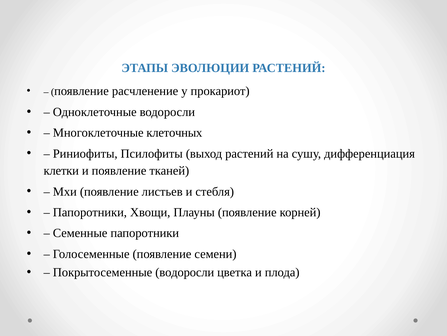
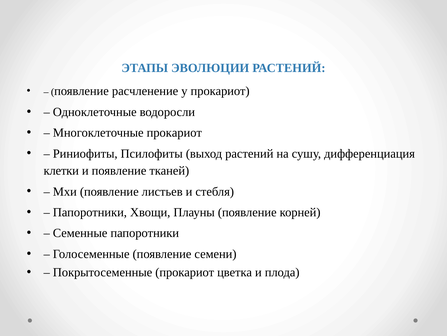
Многоклеточные клеточных: клеточных -> прокариот (174, 133)
Покрытосеменные водоросли: водоросли -> прокариот (185, 272)
